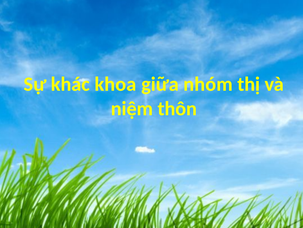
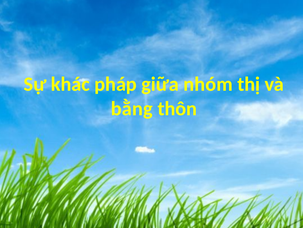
khoa: khoa -> pháp (116, 84)
niệm: niệm -> bằng (132, 108)
